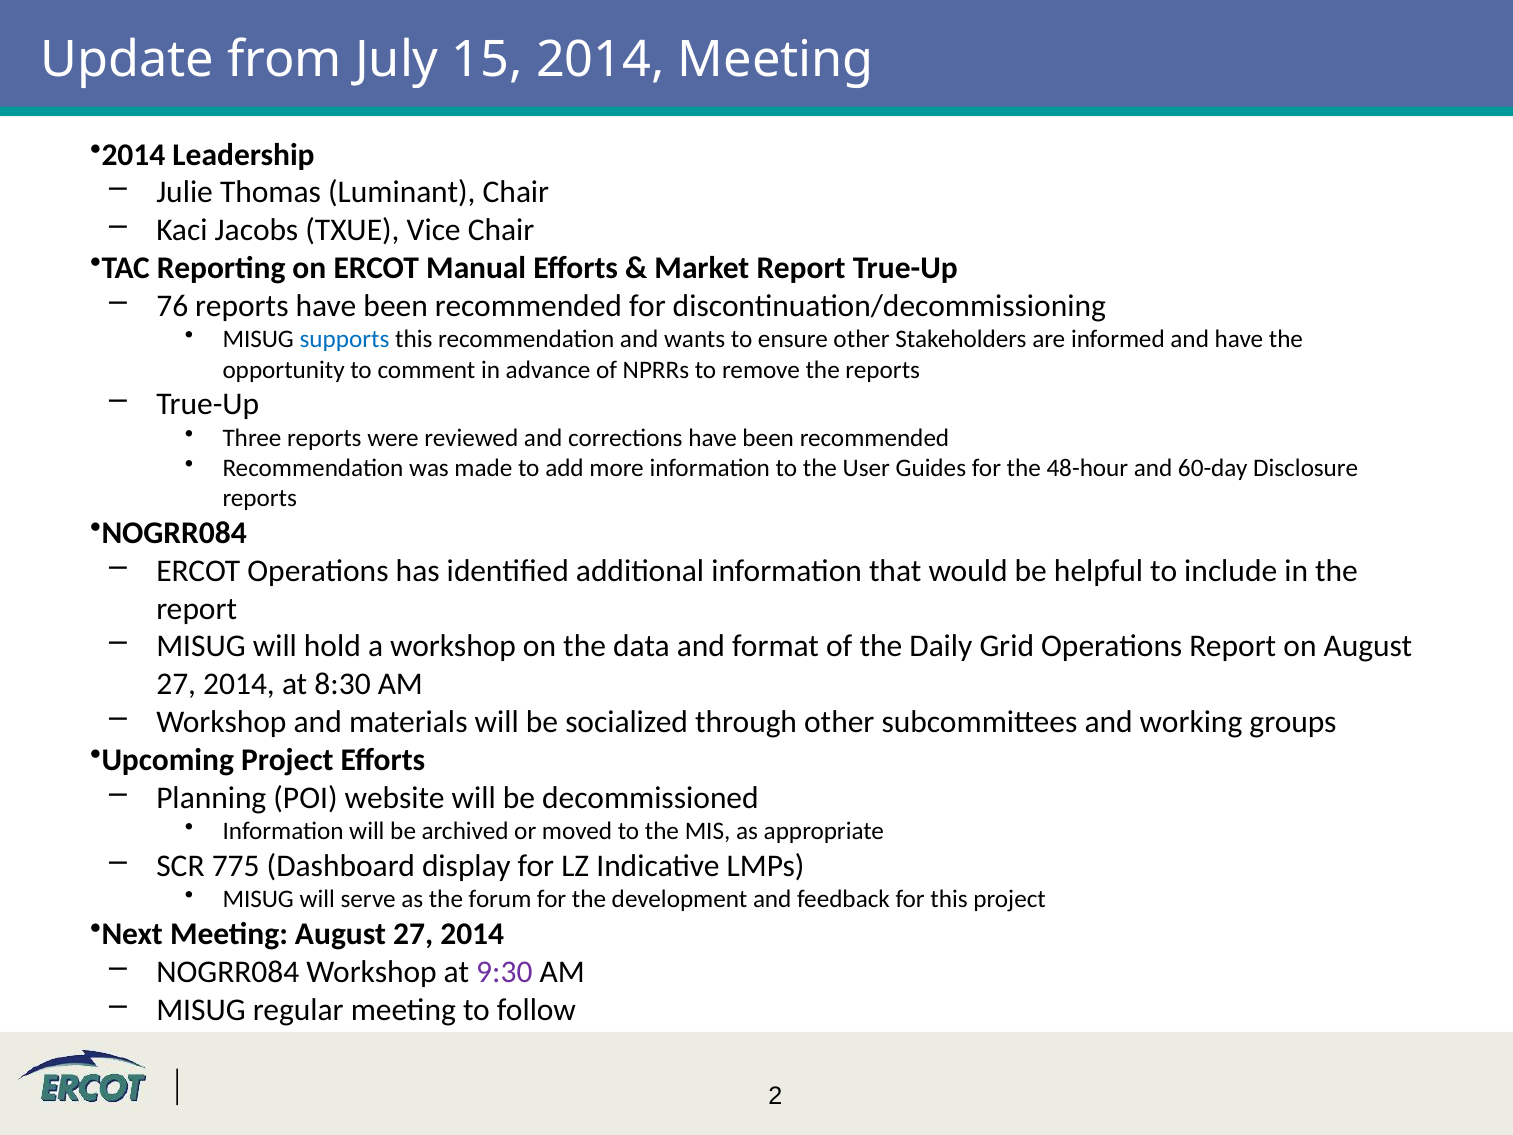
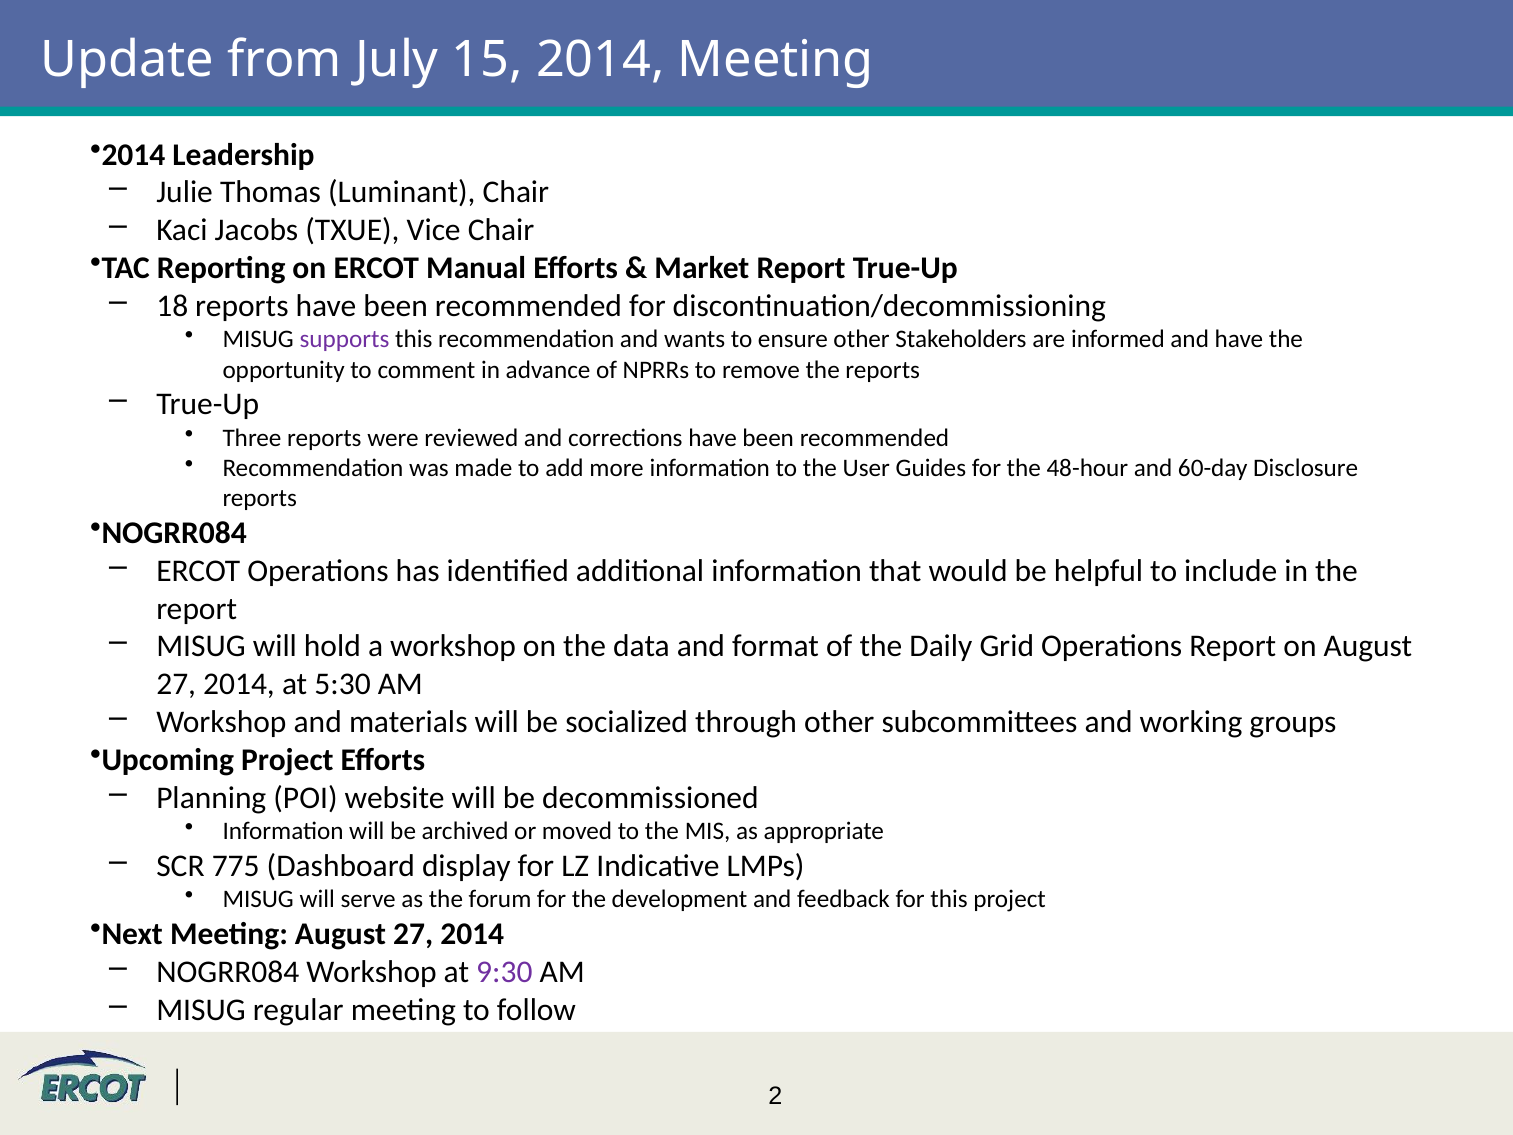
76: 76 -> 18 (172, 306)
supports colour: blue -> purple (345, 339)
8:30: 8:30 -> 5:30 (343, 684)
